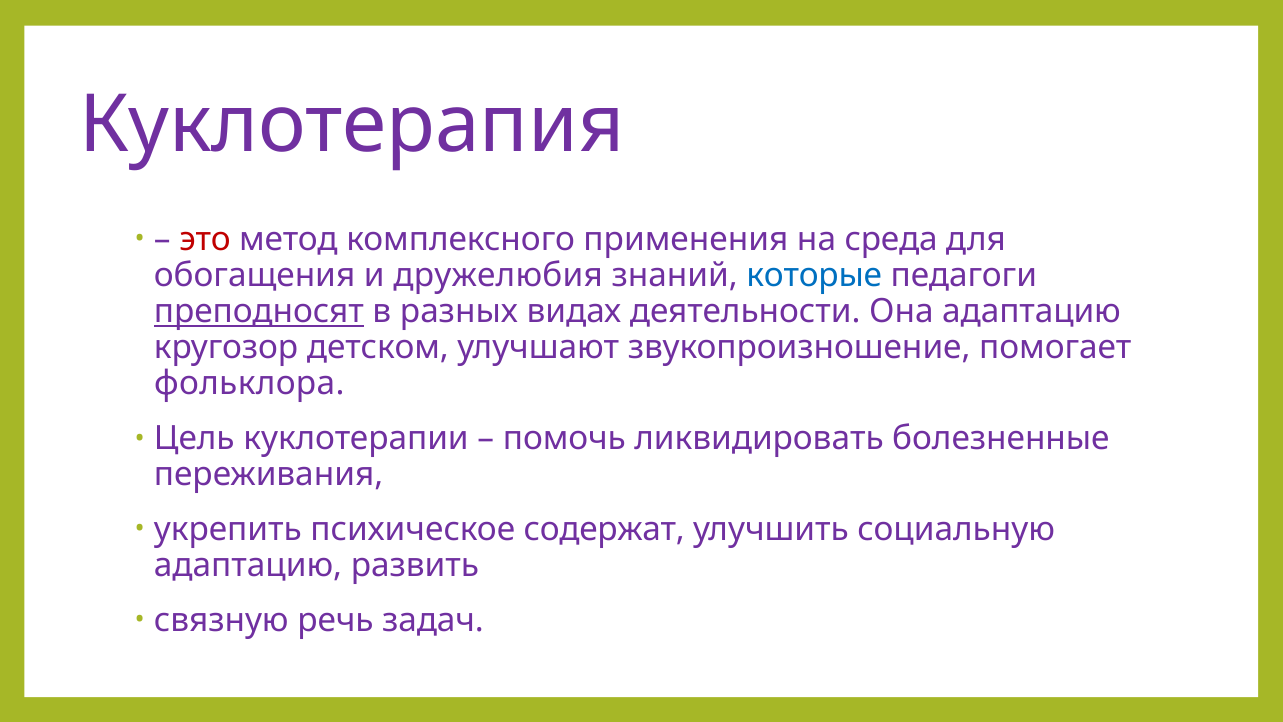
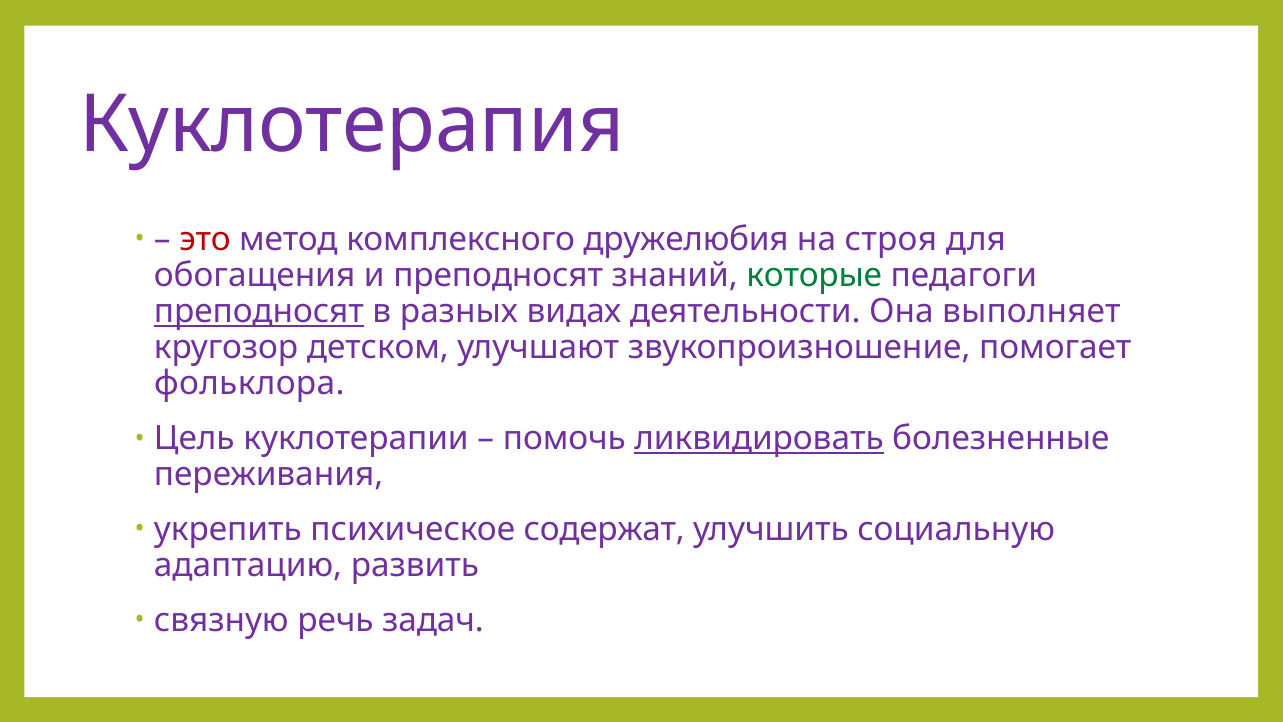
применения: применения -> дружелюбия (686, 239)
среда: среда -> строя (891, 239)
и дружелюбия: дружелюбия -> преподносят (498, 275)
которые colour: blue -> green (814, 275)
Она адаптацию: адаптацию -> выполняет (1031, 311)
ликвидировать underline: none -> present (759, 438)
